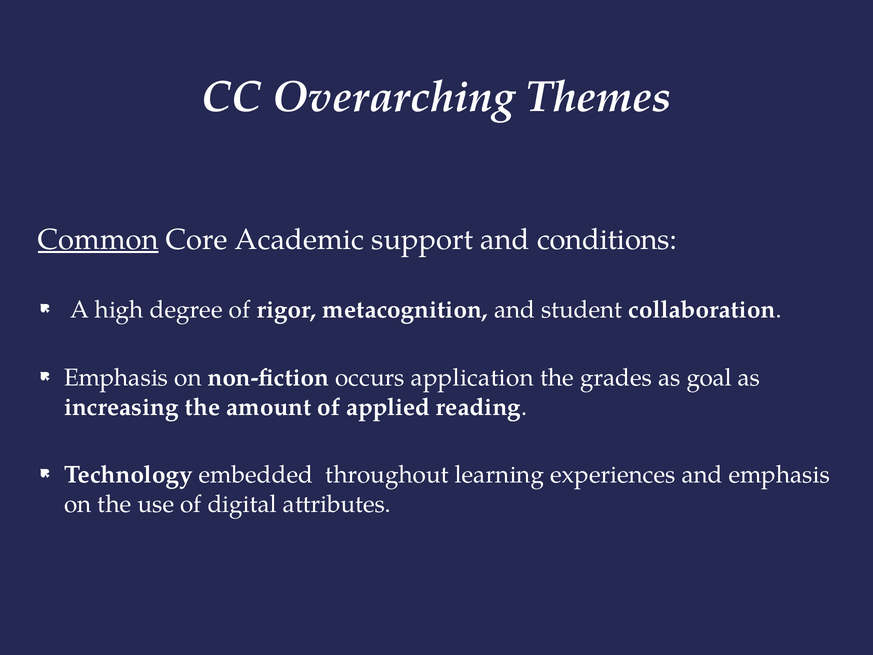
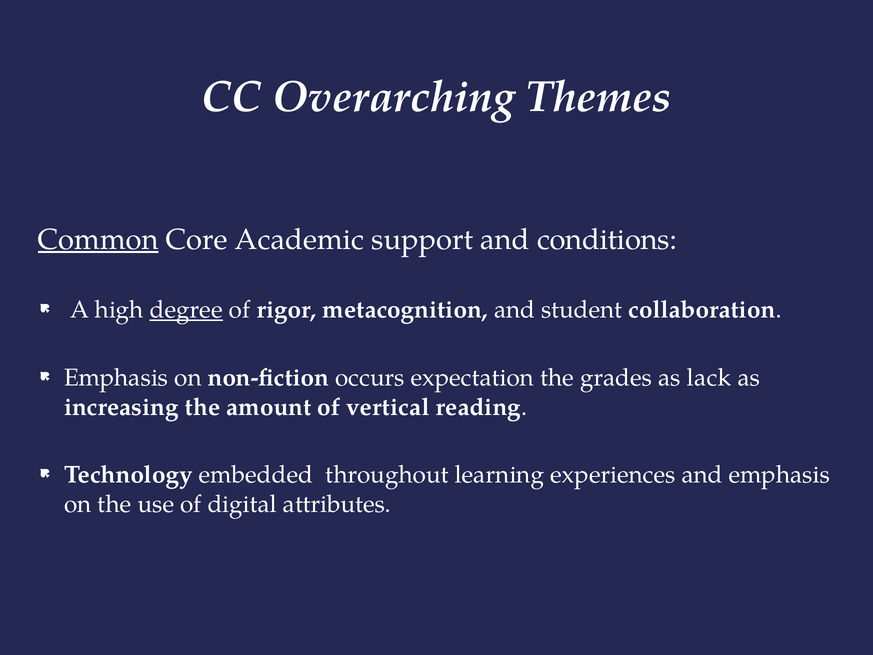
degree underline: none -> present (186, 310)
application: application -> expectation (472, 378)
goal: goal -> lack (709, 378)
applied: applied -> vertical (388, 407)
